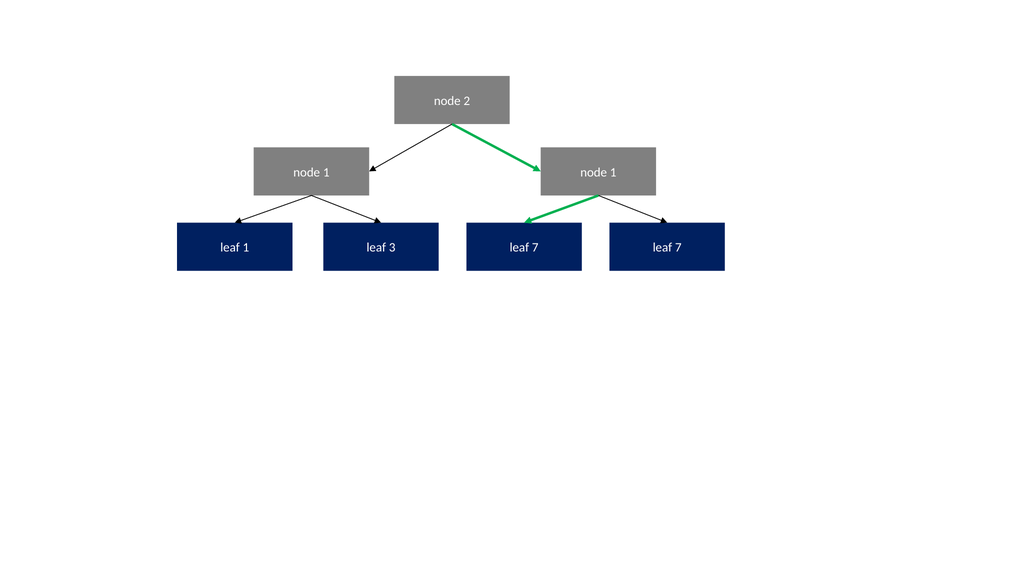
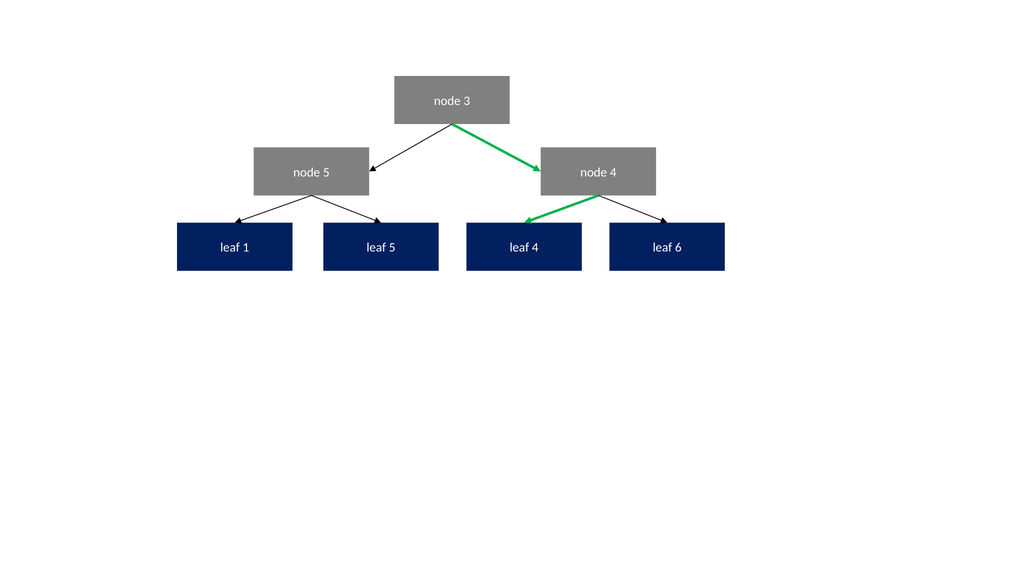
2: 2 -> 3 (467, 101)
1: 1 -> 5 (326, 172)
1: 1 -> 4 (613, 172)
leaf 3: 3 -> 5 (392, 248)
7: 7 -> 4 (535, 248)
1 leaf 7: 7 -> 6 (678, 248)
